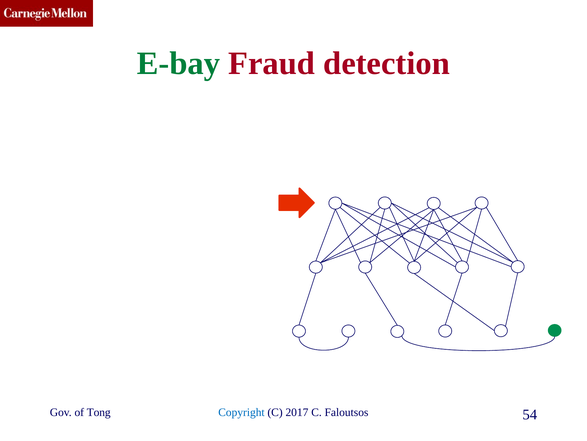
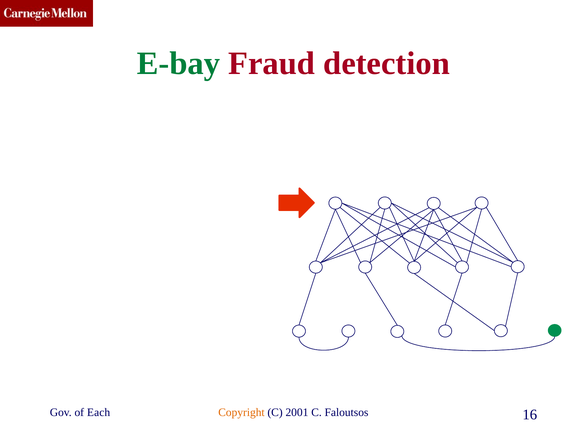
Tong: Tong -> Each (99, 412)
Copyright colour: blue -> orange (241, 412)
2017: 2017 -> 2001 (297, 412)
54: 54 -> 16 (530, 414)
